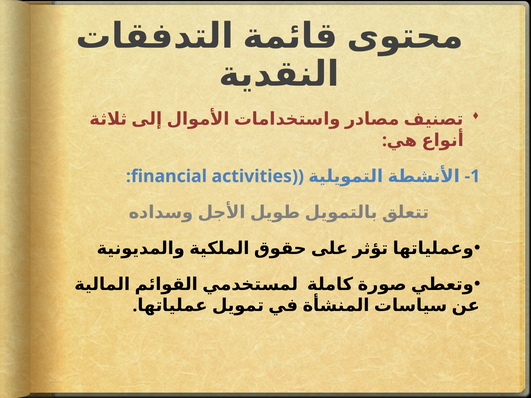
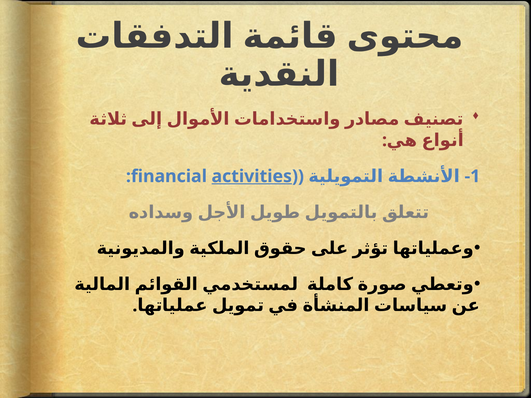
activities underline: none -> present (252, 176)
